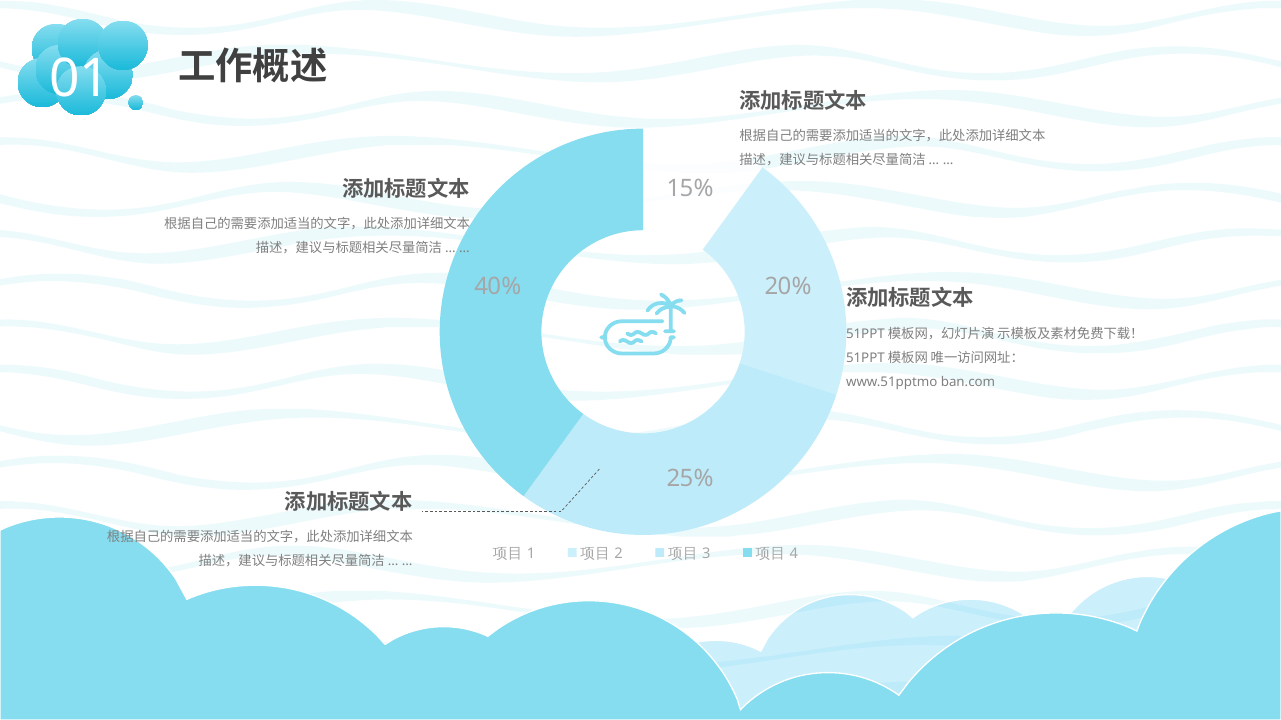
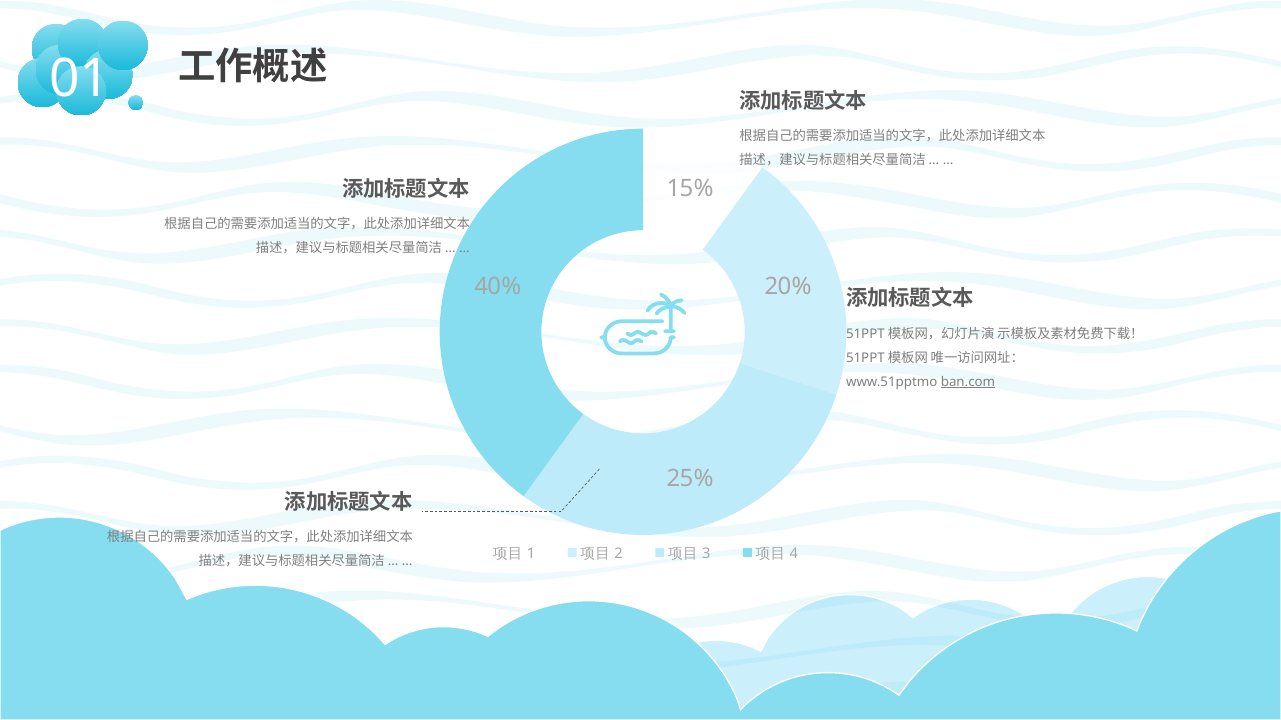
ban.com underline: none -> present (968, 382)
